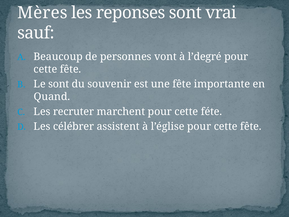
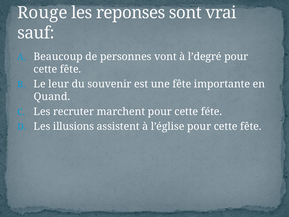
Mères: Mères -> Rouge (42, 13)
Le sont: sont -> leur (59, 84)
célébrer: célébrer -> illusions (74, 126)
